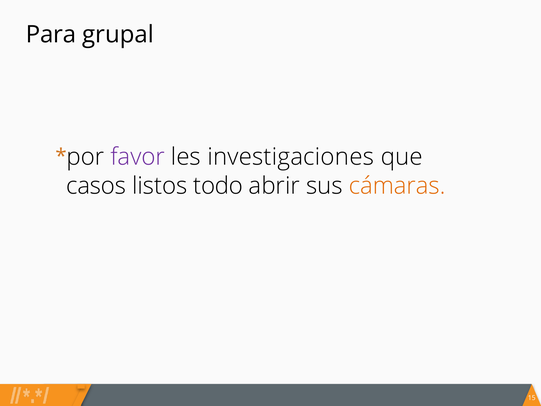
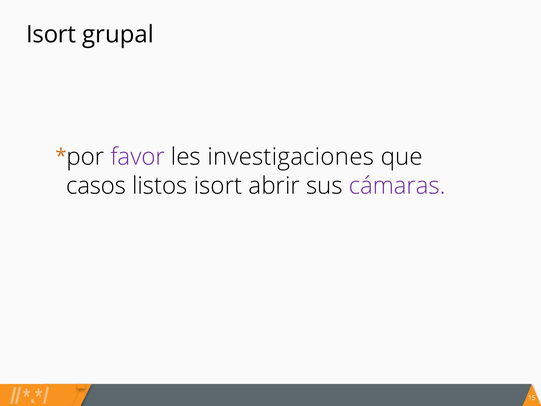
Para: Para -> Isort (51, 35)
listos todo: todo -> isort (218, 186)
cámaras colour: orange -> purple (397, 186)
